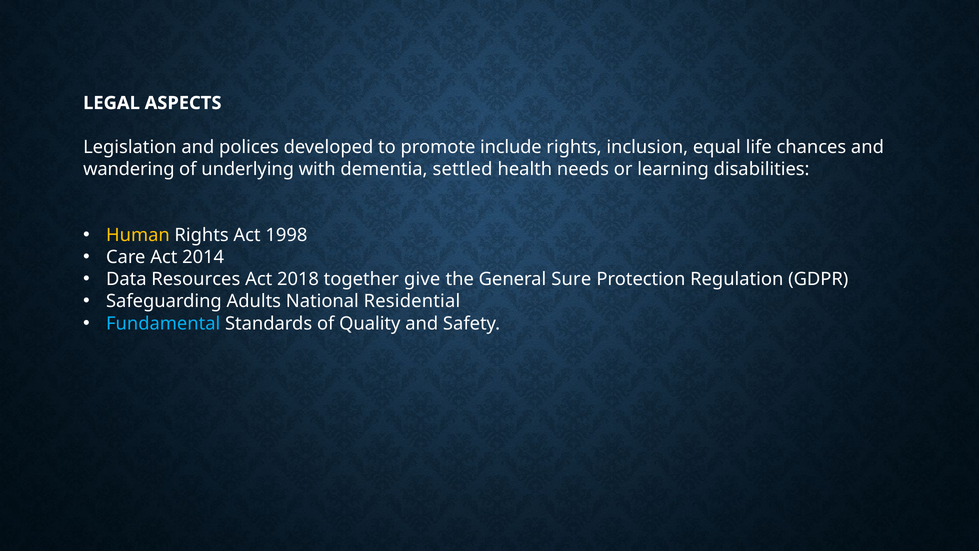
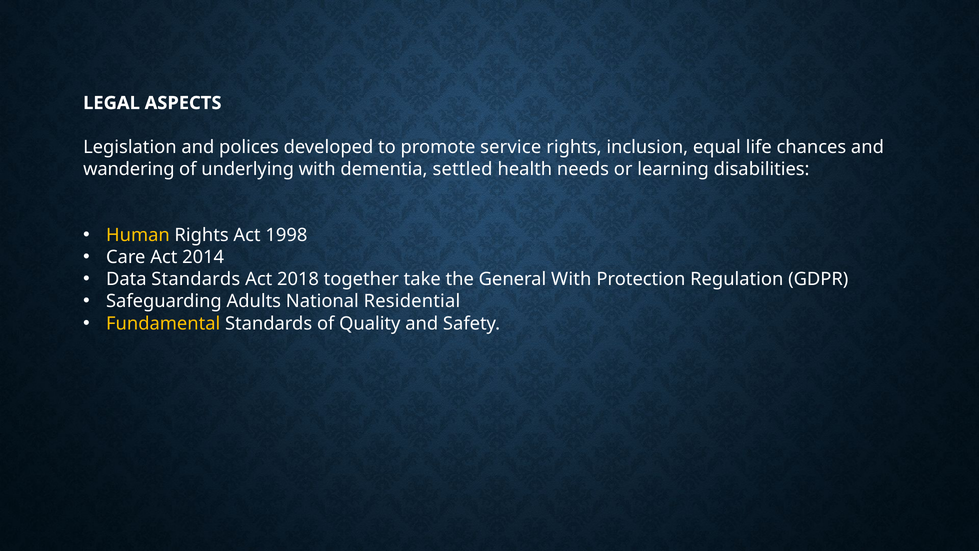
include: include -> service (511, 147)
Data Resources: Resources -> Standards (196, 279)
give: give -> take (422, 279)
General Sure: Sure -> With (571, 279)
Fundamental colour: light blue -> yellow (163, 323)
